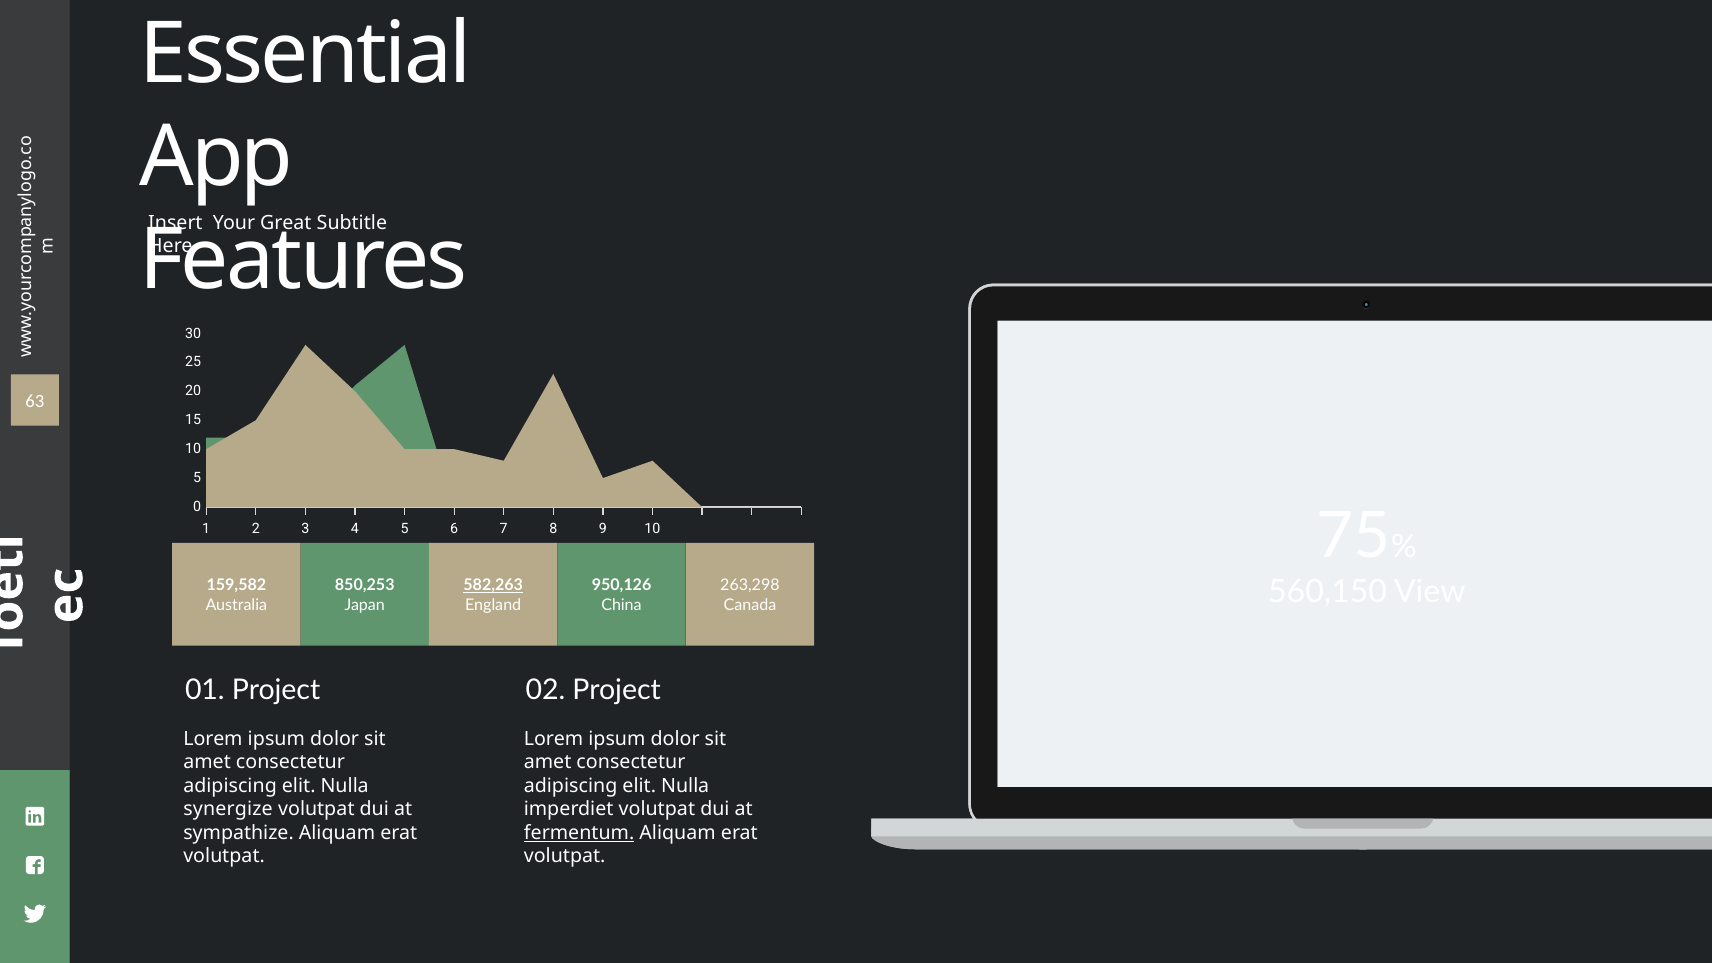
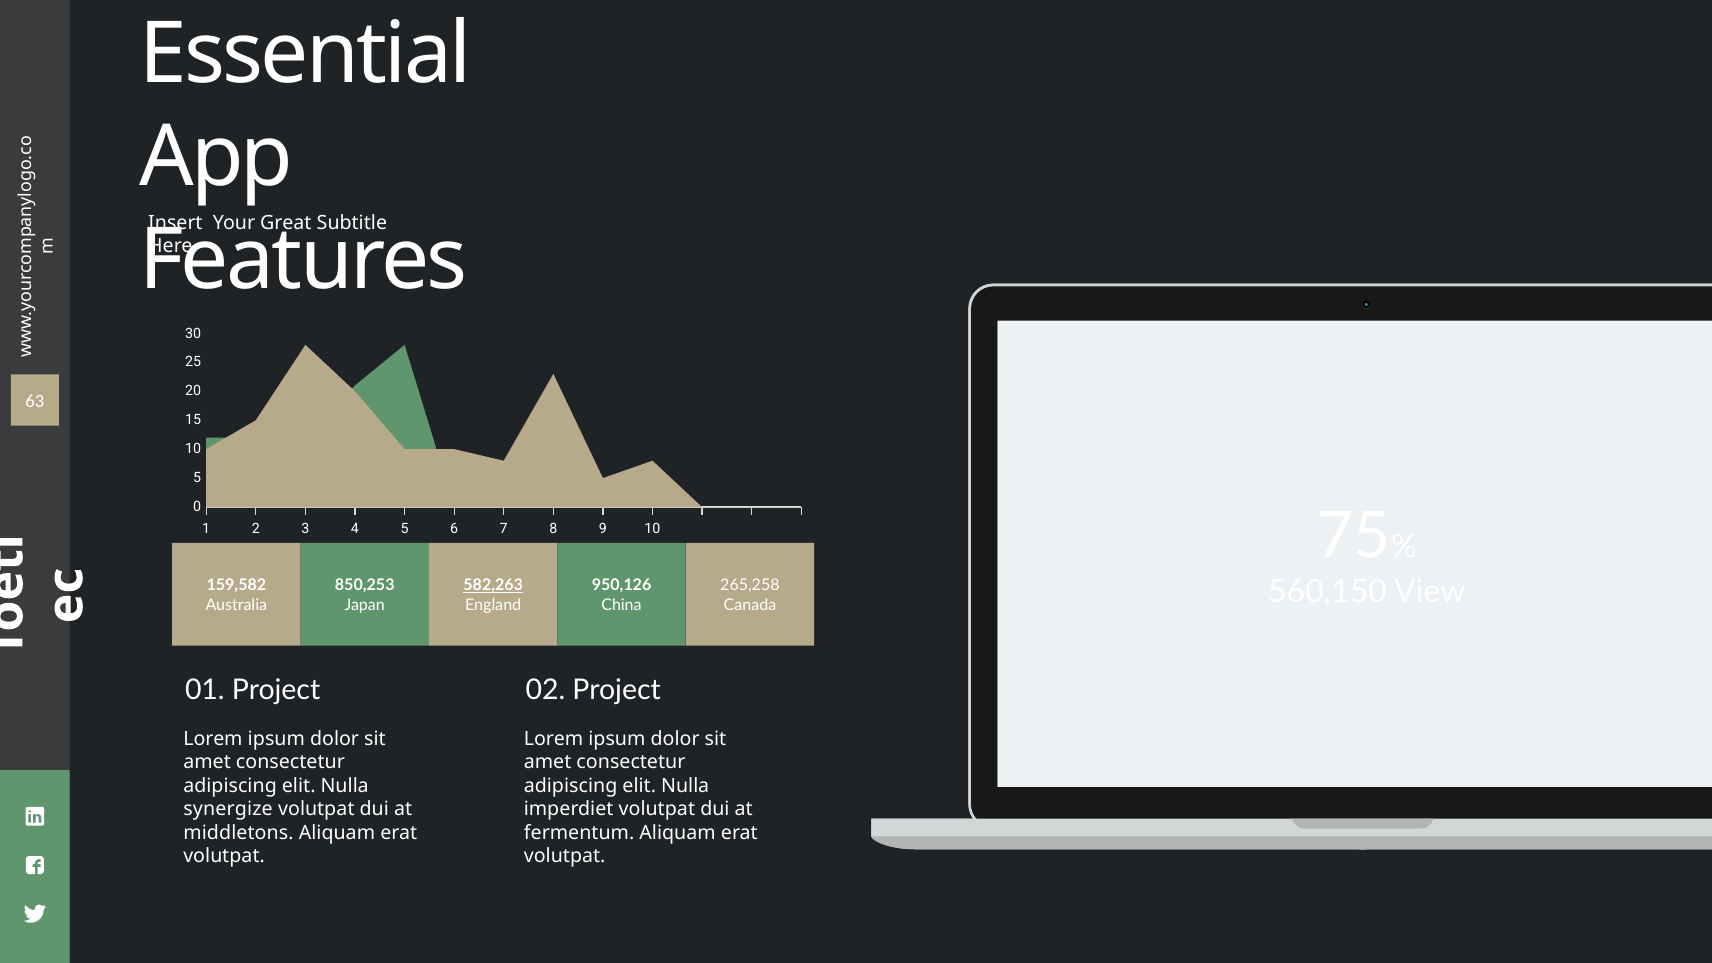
263,298: 263,298 -> 265,258 (750, 586)
sympathize: sympathize -> middletons (239, 833)
fermentum underline: present -> none (579, 833)
